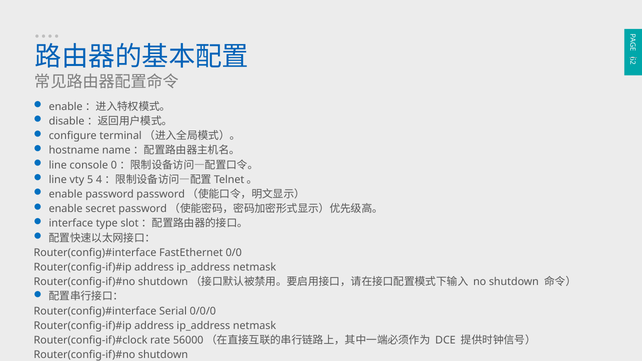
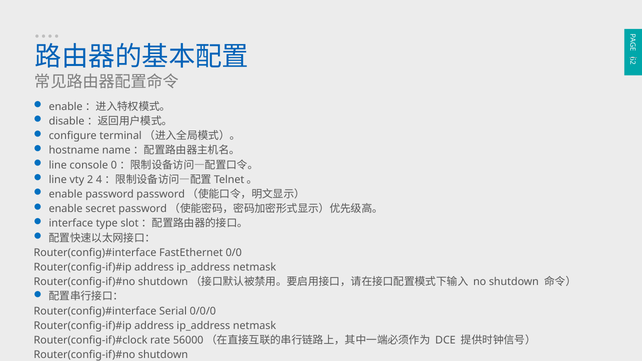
vty 5: 5 -> 2 (90, 180)
